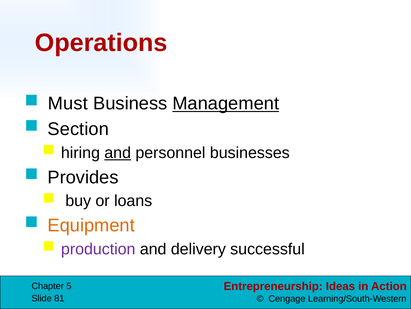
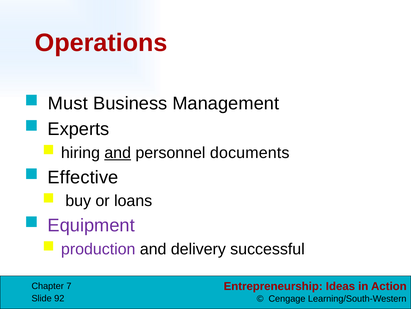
Management underline: present -> none (226, 103)
Section: Section -> Experts (78, 129)
businesses: businesses -> documents (250, 153)
Provides: Provides -> Effective (83, 177)
Equipment colour: orange -> purple (91, 225)
5: 5 -> 7 (69, 286)
81: 81 -> 92 (59, 298)
